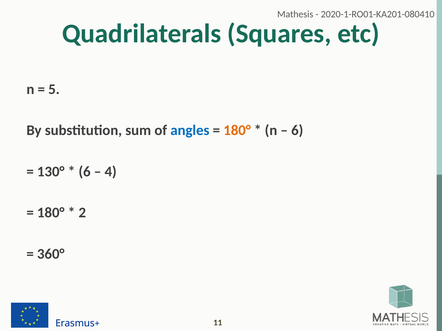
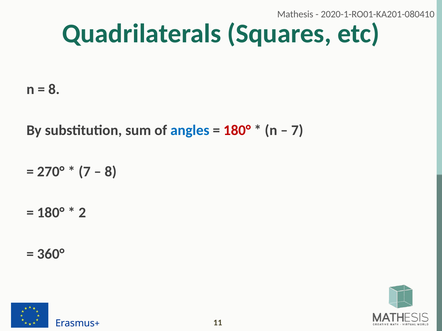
5: 5 -> 8 (54, 89)
180° colour: orange -> red (237, 131)
6: 6 -> 7 (297, 131)
130°: 130° -> 270° (51, 172)
6: 6 -> 7 (85, 172)
4: 4 -> 8 (111, 172)
